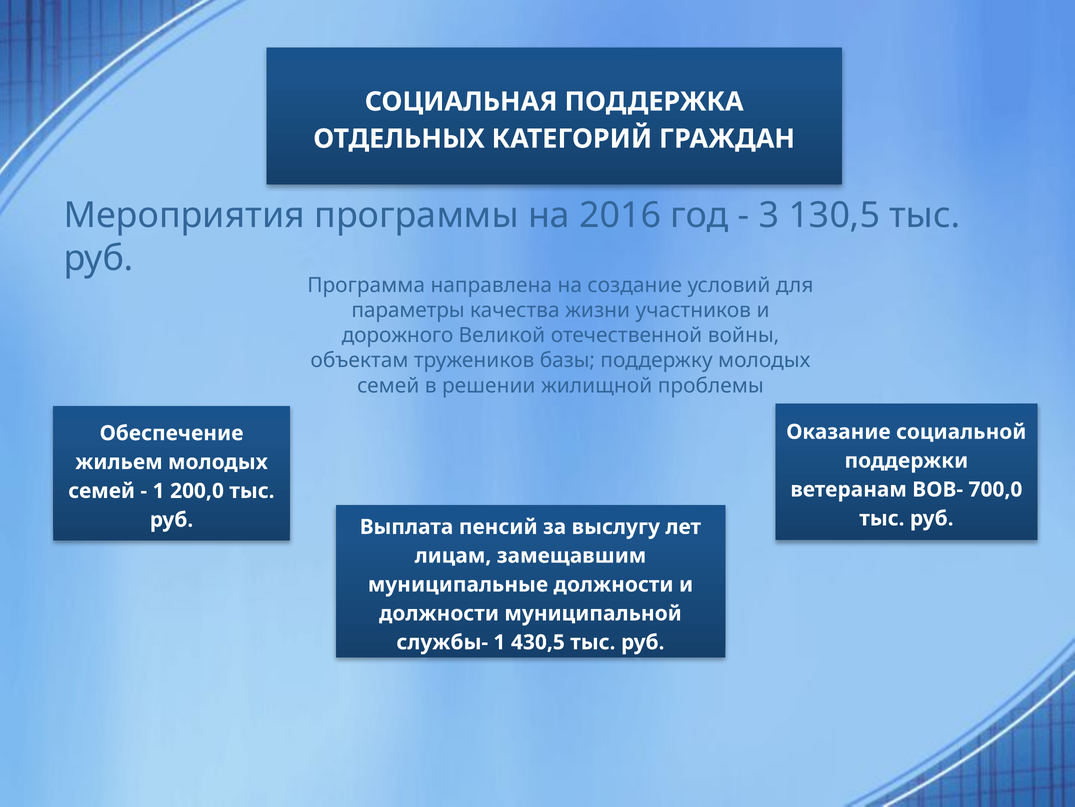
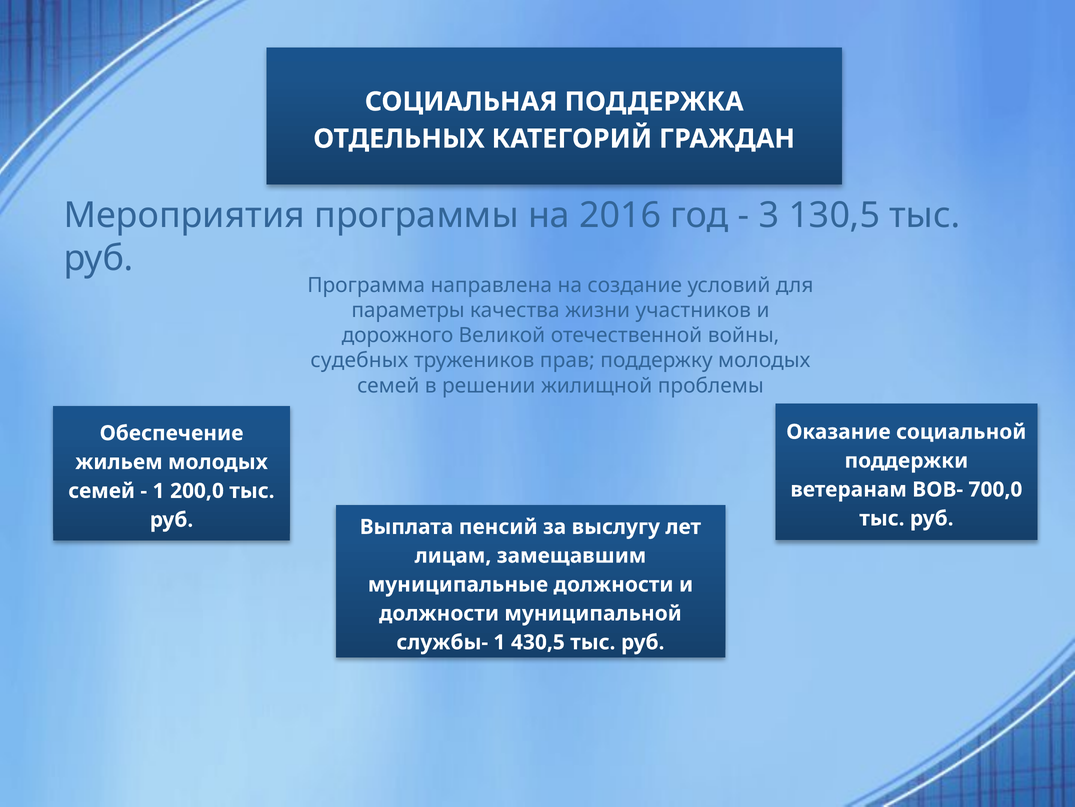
объектам: объектам -> судебных (359, 360)
базы: базы -> прав (567, 360)
